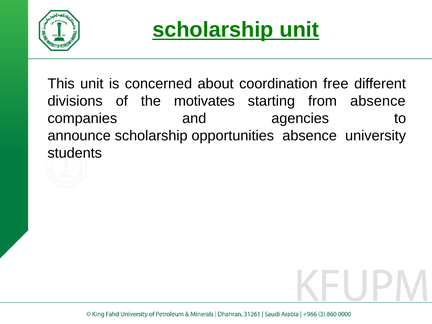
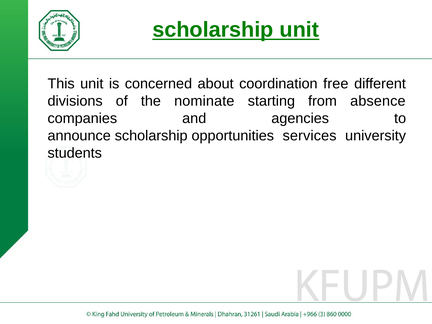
motivates: motivates -> nominate (204, 101)
opportunities absence: absence -> services (310, 136)
